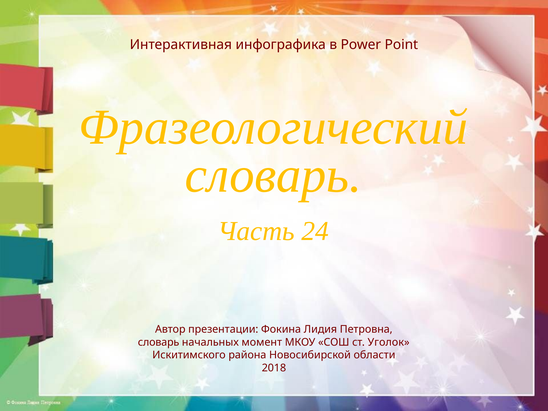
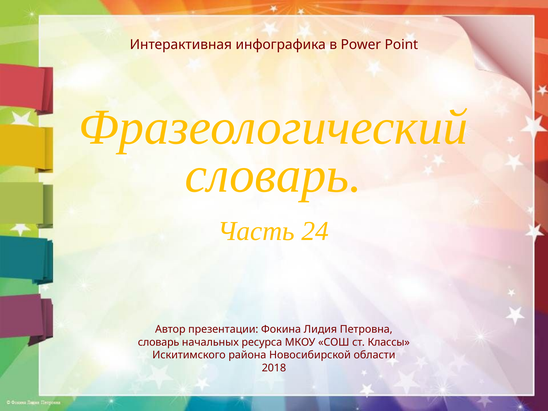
момент: момент -> ресурса (262, 342)
Уголок: Уголок -> Классы (389, 342)
